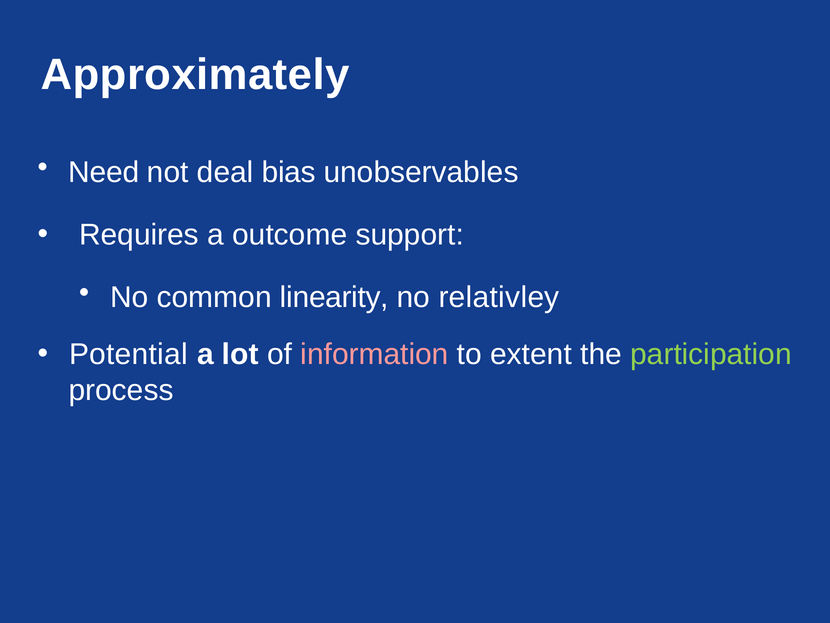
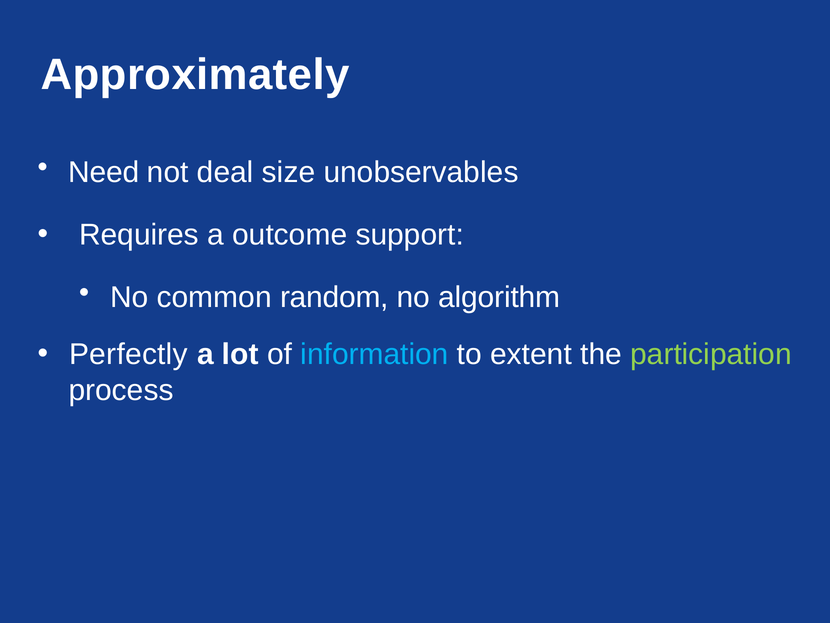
bias: bias -> size (289, 172)
linearity: linearity -> random (334, 297)
relativley: relativley -> algorithm (499, 297)
Potential: Potential -> Perfectly (128, 354)
information colour: pink -> light blue (375, 354)
